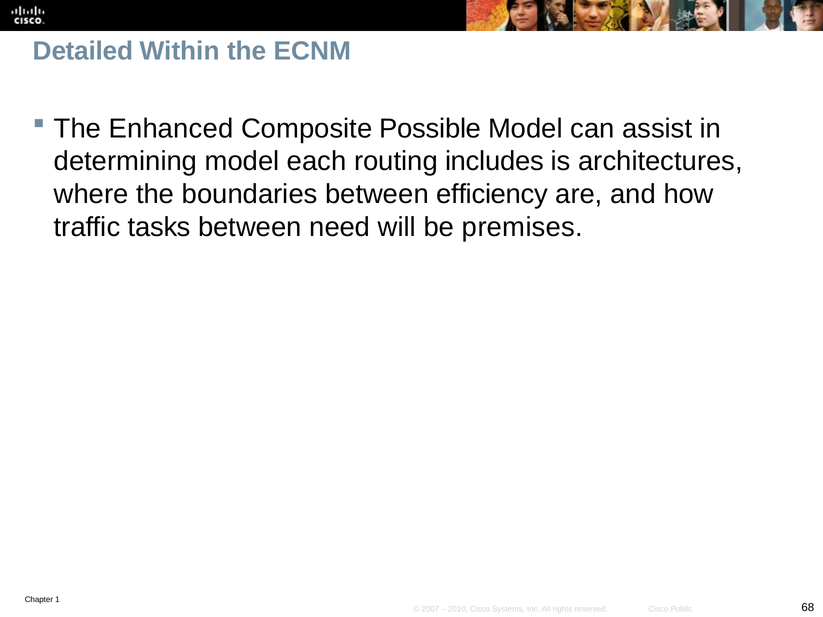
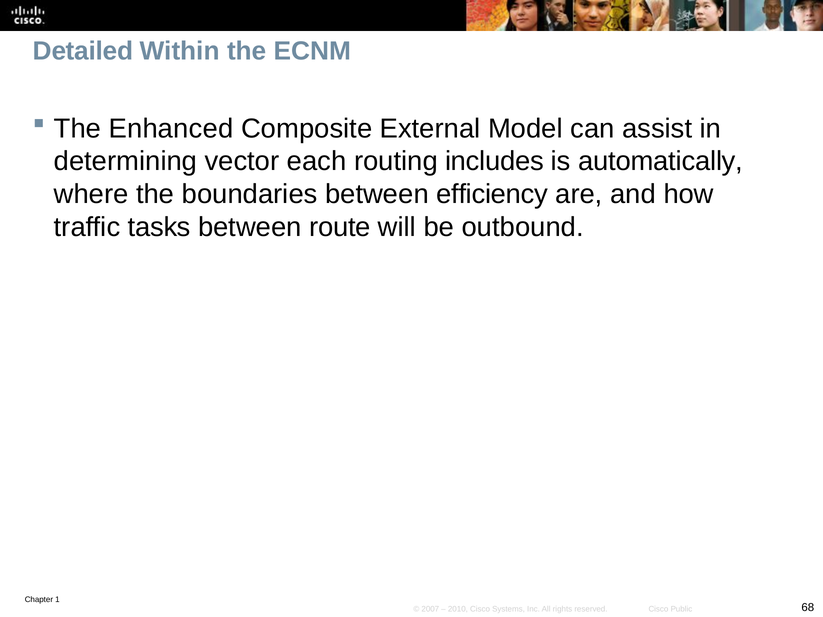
Possible: Possible -> External (430, 129)
determining model: model -> vector (242, 162)
architectures: architectures -> automatically (661, 162)
need: need -> route (340, 227)
premises: premises -> outbound (523, 227)
